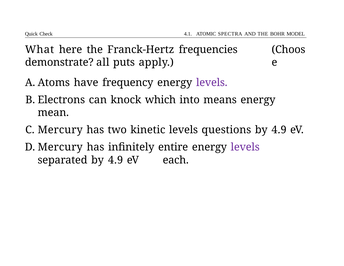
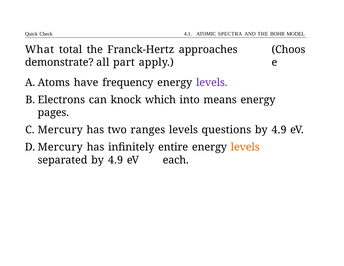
here: here -> total (71, 50)
frequencies: frequencies -> approaches (208, 50)
puts: puts -> part (124, 62)
mean: mean -> pages (53, 113)
kinetic: kinetic -> ranges (148, 130)
levels colour: purple -> orange (245, 147)
